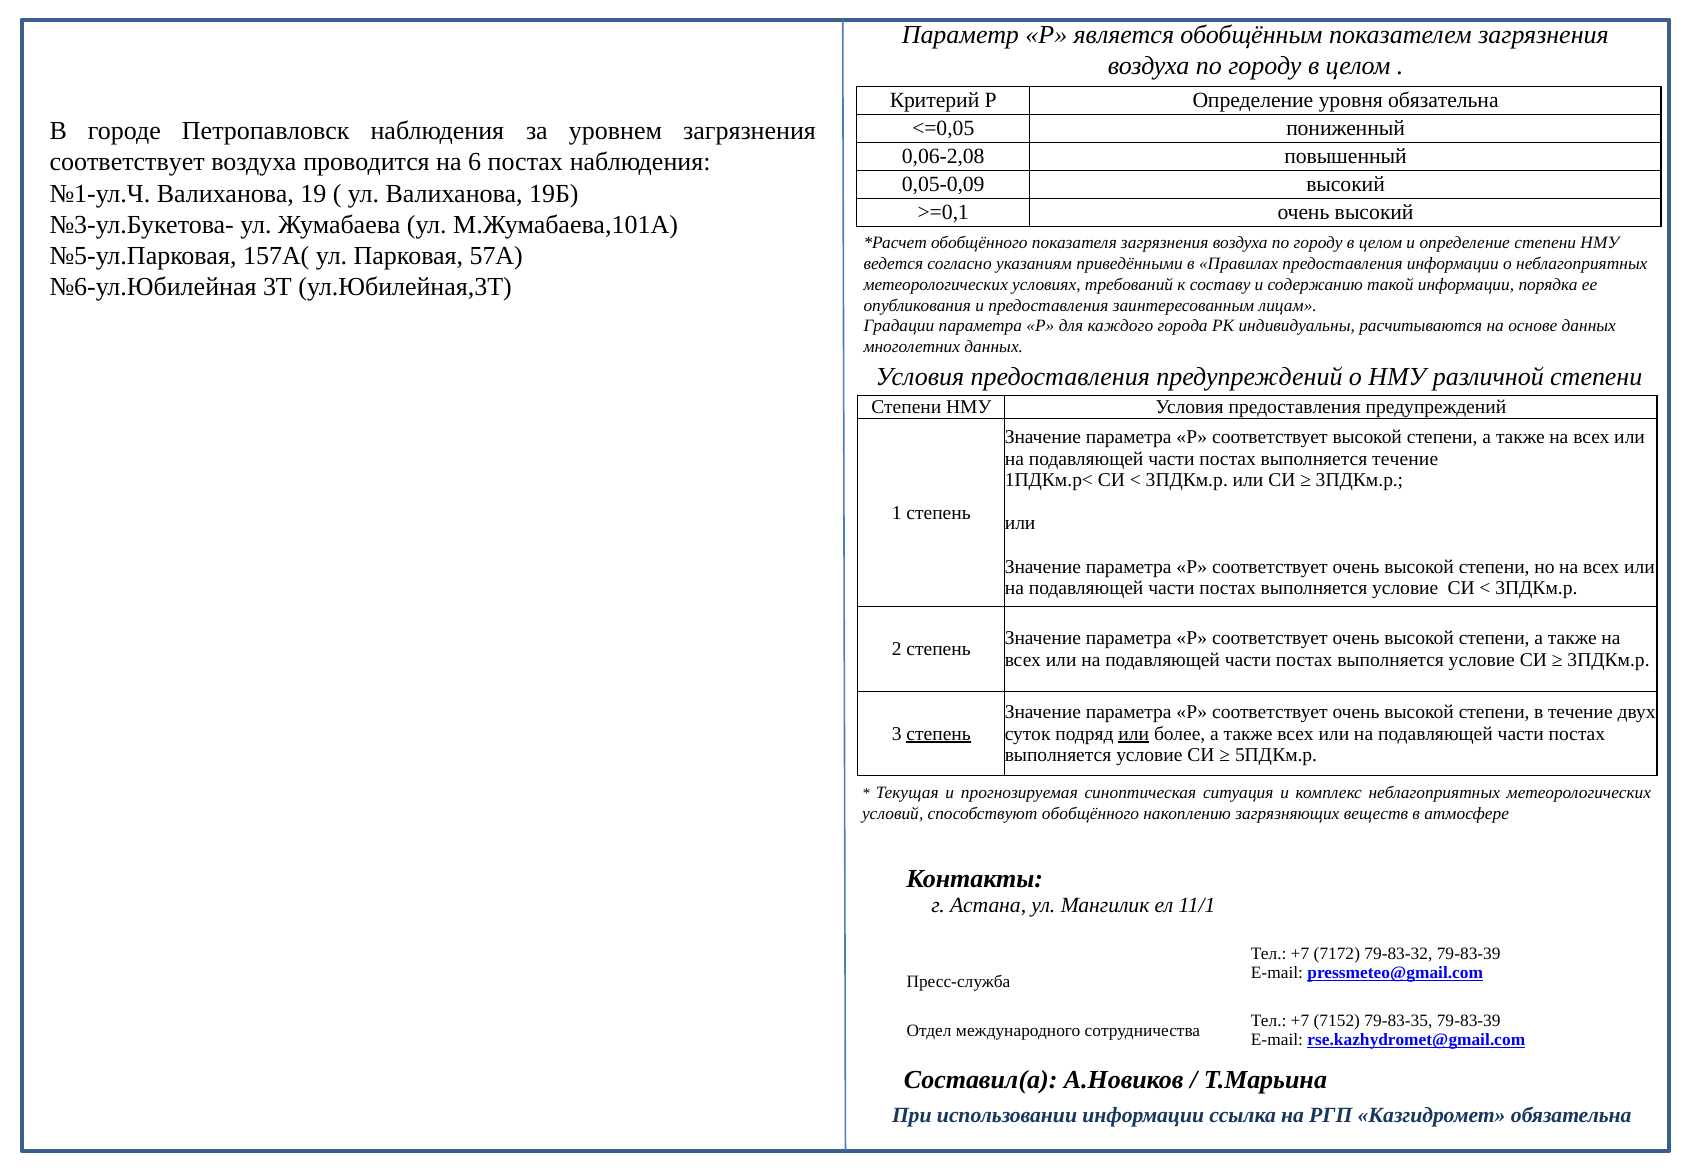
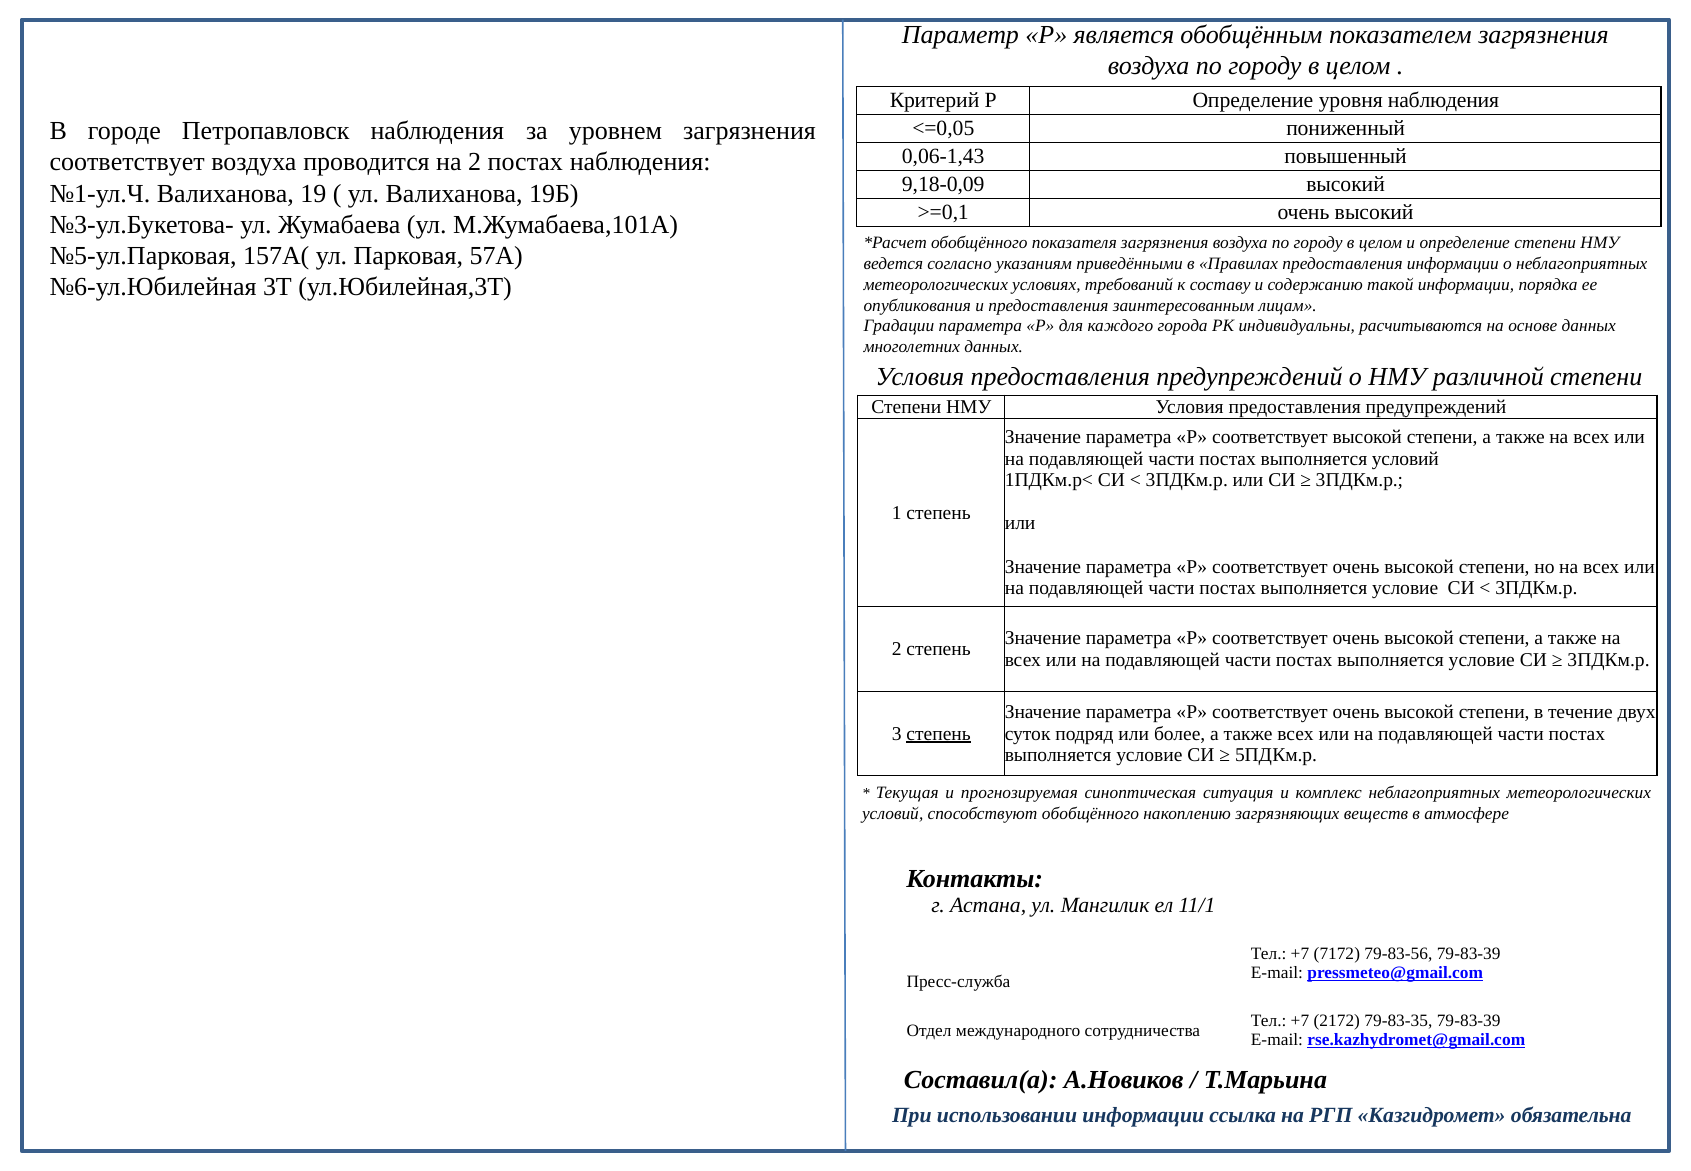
уровня обязательна: обязательна -> наблюдения (1443, 101)
0,06-2,08: 0,06-2,08 -> 0,06-1,43 (943, 156)
на 6: 6 -> 2 (475, 162)
0,05-0,09: 0,05-0,09 -> 9,18-0,09 (943, 184)
выполняется течение: течение -> условий (1405, 459)
или underline: present -> none (1134, 733)
79-83-32: 79-83-32 -> 79-83-56 (1398, 953)
7152: 7152 -> 2172 (1337, 1021)
